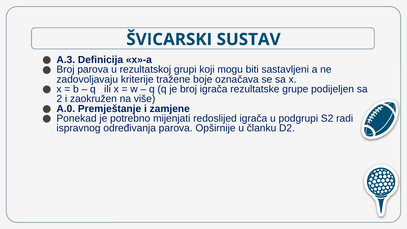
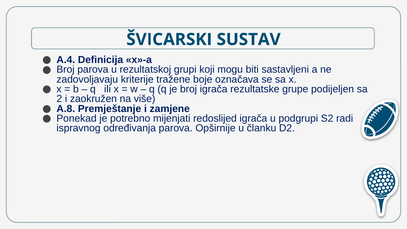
A.3: A.3 -> A.4 (66, 60)
A.0: A.0 -> A.8 (66, 109)
